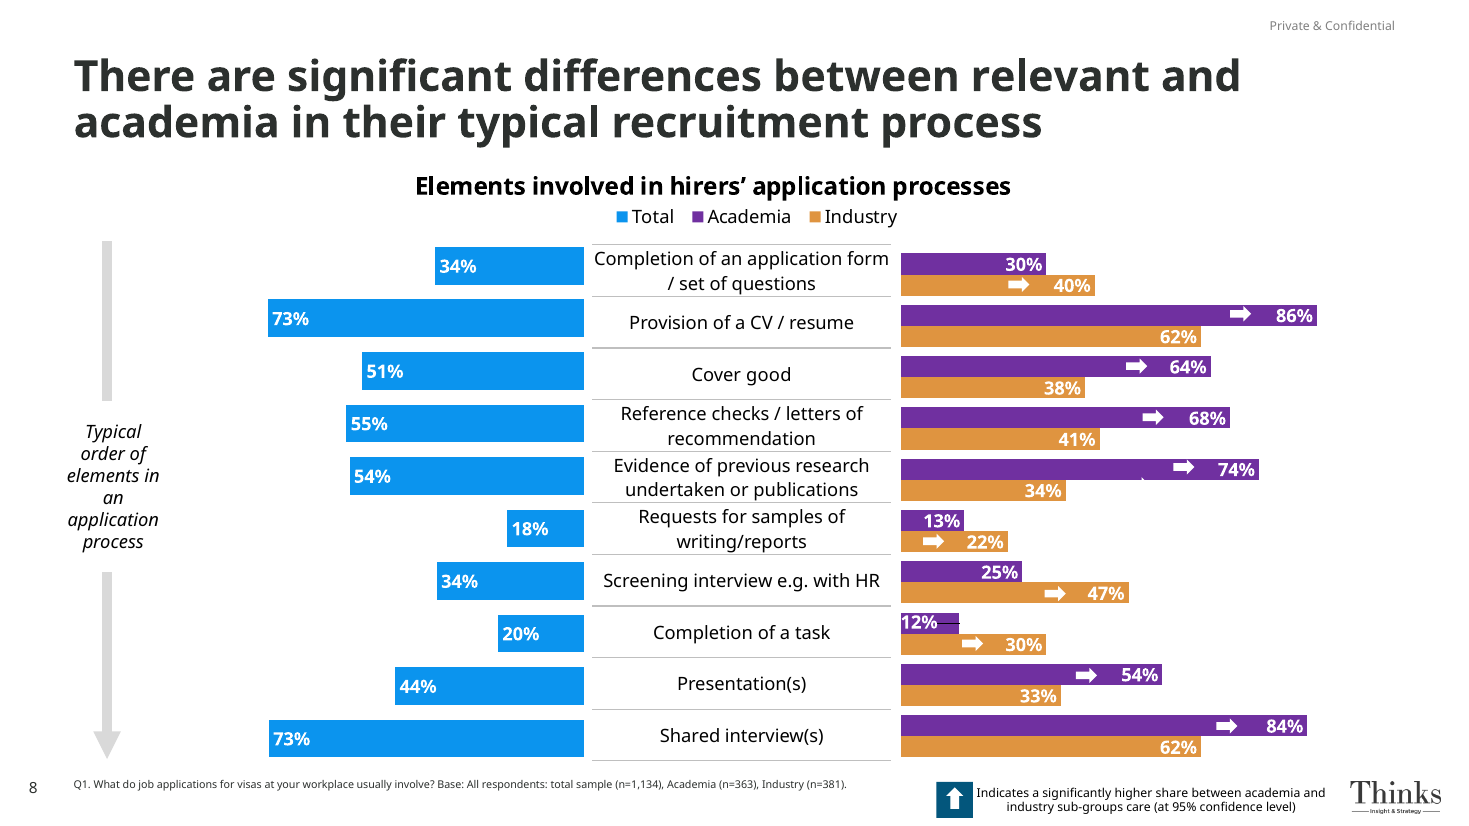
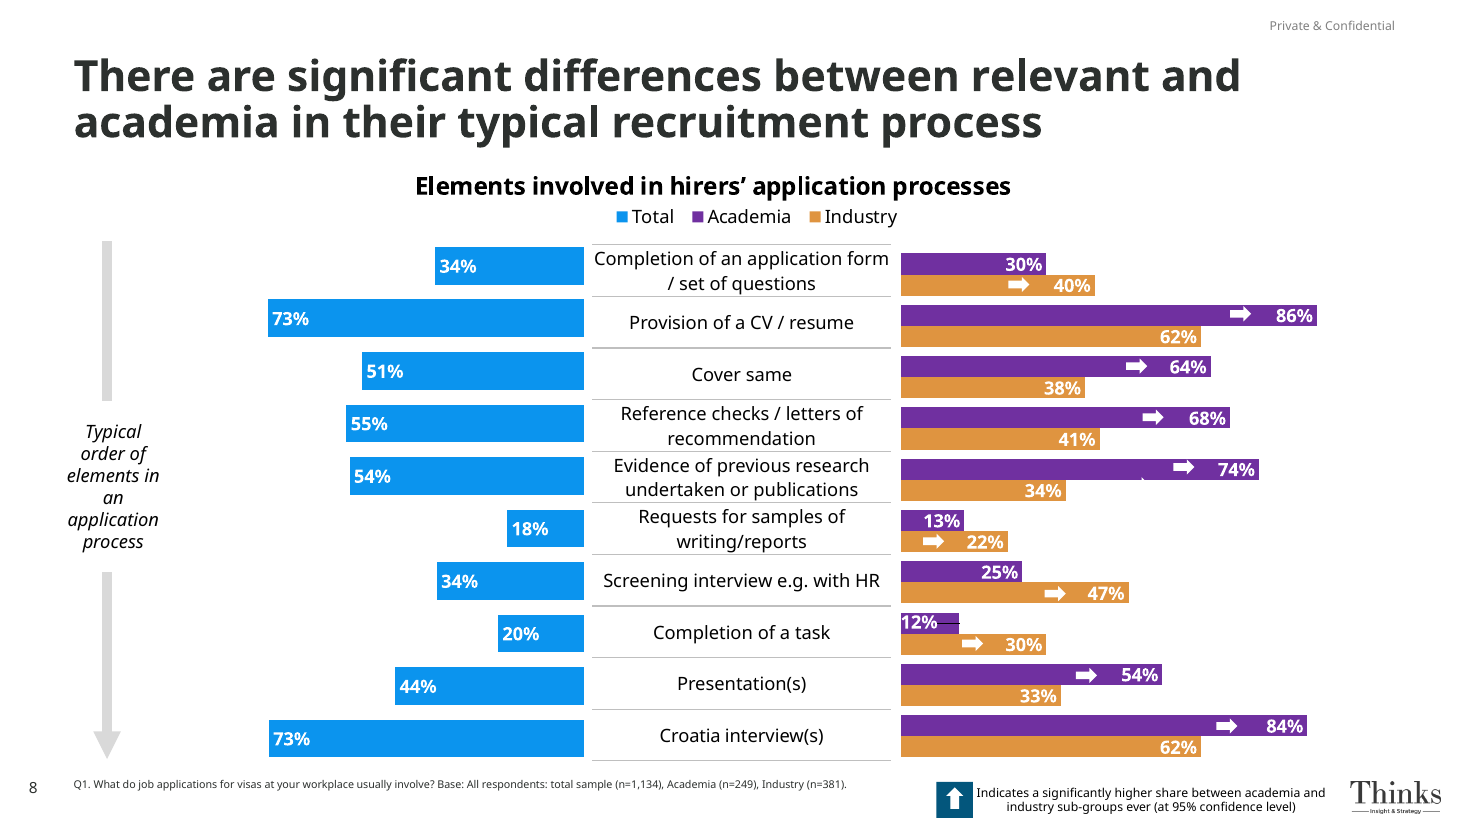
good: good -> same (769, 375)
Shared: Shared -> Croatia (690, 737)
n=363: n=363 -> n=249 (739, 785)
care: care -> ever (1139, 808)
